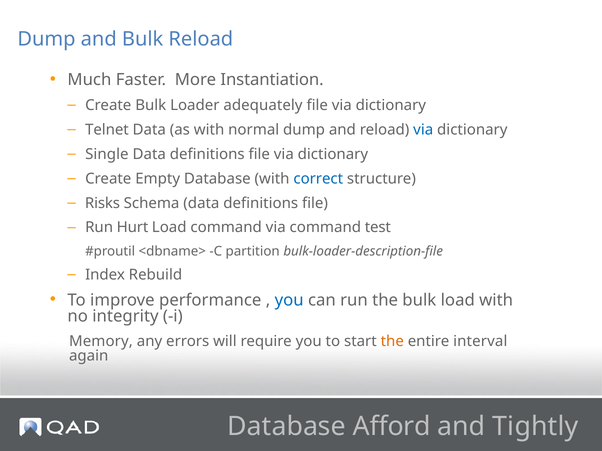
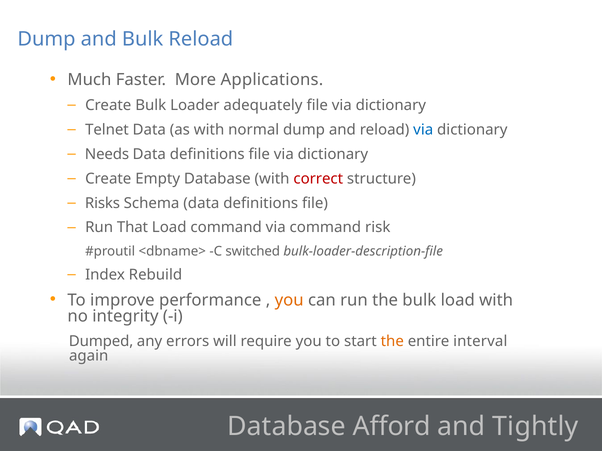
Instantiation: Instantiation -> Applications (272, 80)
Single: Single -> Needs (107, 154)
correct colour: blue -> red (318, 179)
Hurt: Hurt -> That (132, 228)
test: test -> risk (378, 228)
partition: partition -> switched (253, 252)
you colour: blue -> orange (289, 300)
Memory: Memory -> Dumped (101, 342)
